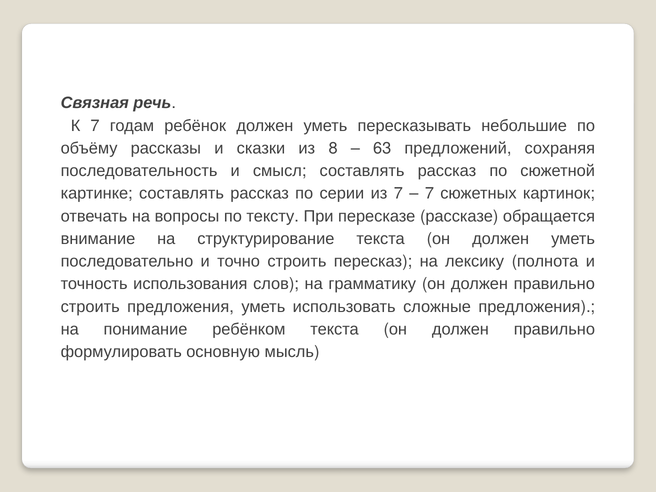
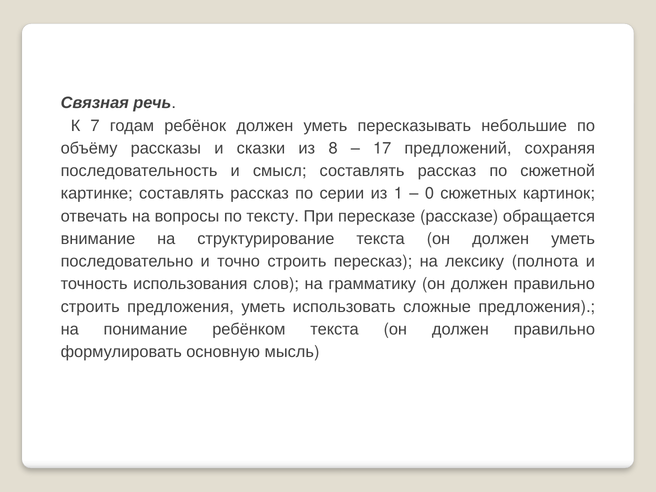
63: 63 -> 17 (382, 148)
7: 7 -> 1 (398, 193)
7: 7 -> 0 (429, 193)
